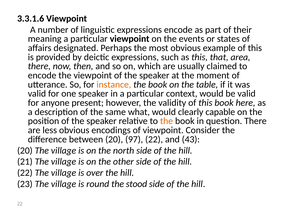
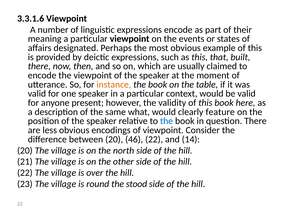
area: area -> built (240, 57)
capable: capable -> feature (220, 112)
the colour: orange -> blue (167, 121)
97: 97 -> 46 (134, 140)
43: 43 -> 14 (191, 140)
